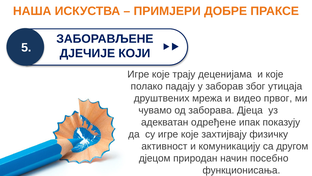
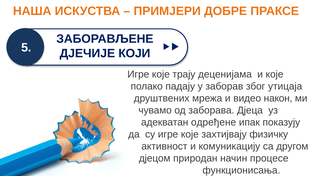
првог: првог -> након (278, 98)
посебно: посебно -> процесе (269, 158)
